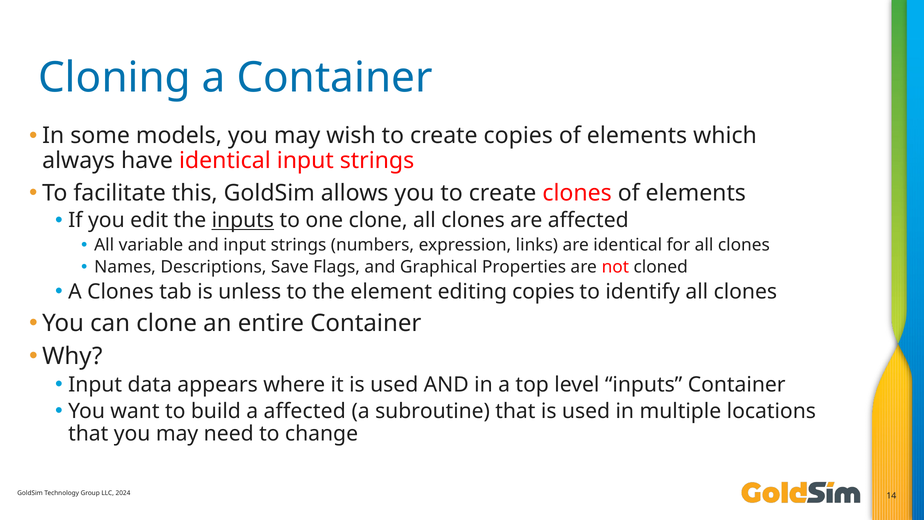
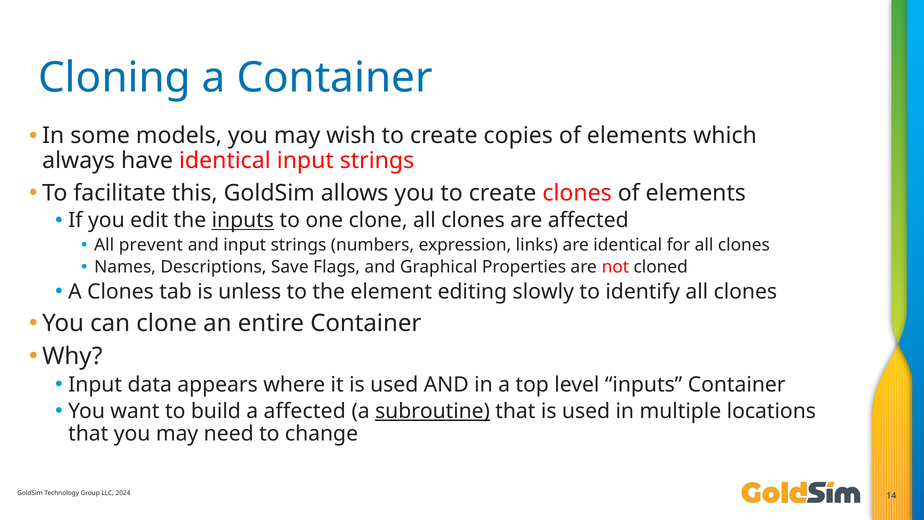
variable: variable -> prevent (151, 245)
editing copies: copies -> slowly (543, 291)
subroutine underline: none -> present (433, 411)
